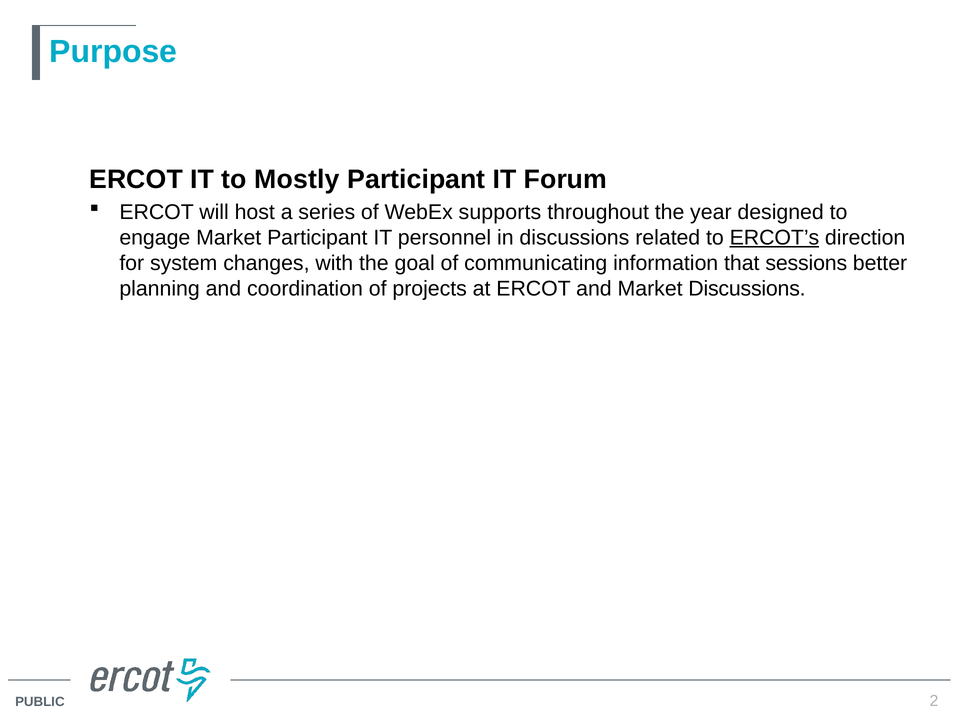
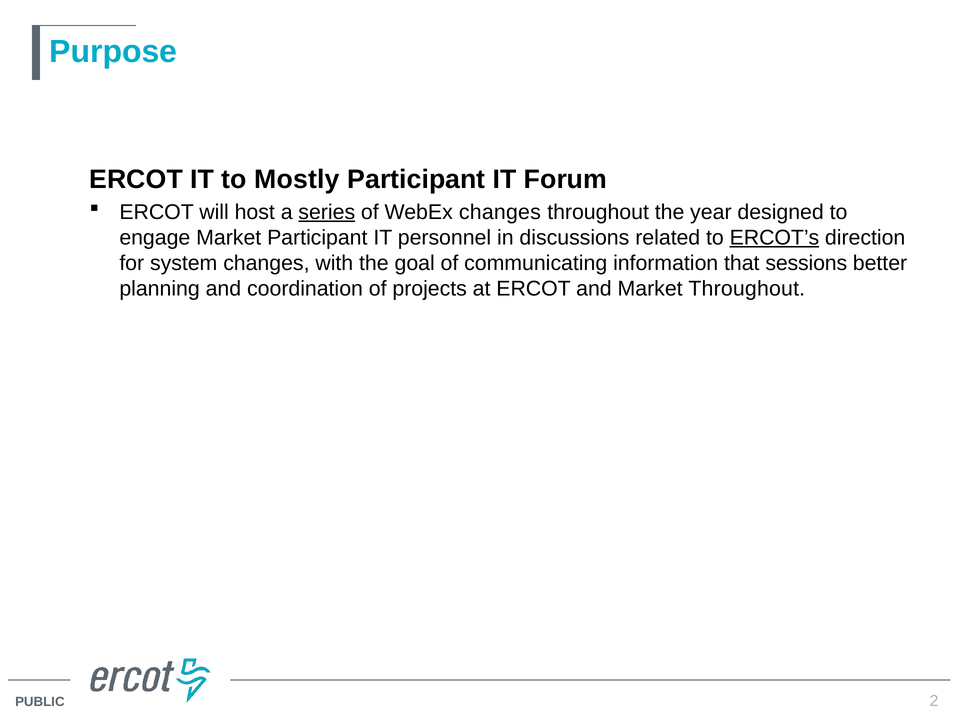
series underline: none -> present (327, 212)
WebEx supports: supports -> changes (500, 212)
Market Discussions: Discussions -> Throughout (747, 289)
